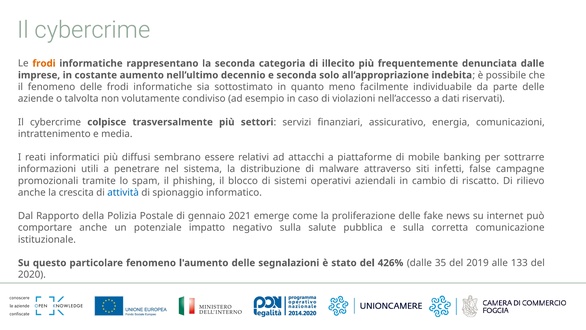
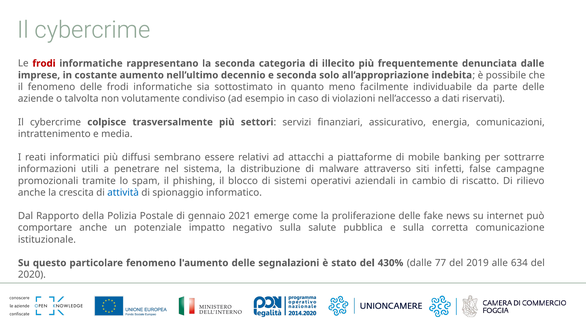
frodi colour: orange -> red (44, 63)
426%: 426% -> 430% (391, 263)
35: 35 -> 77 (441, 263)
133: 133 -> 634 (519, 263)
